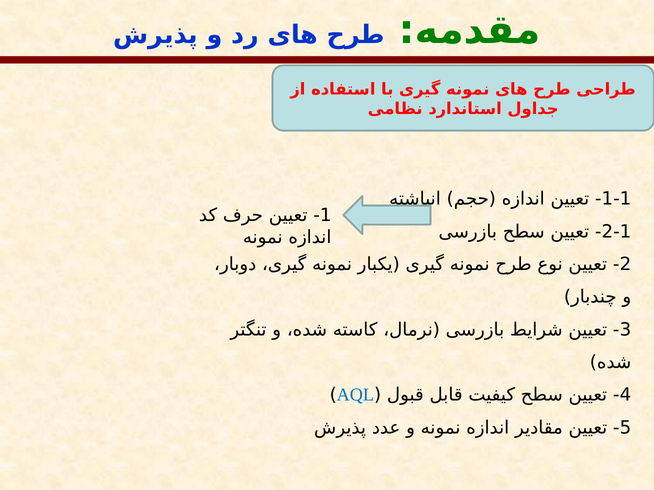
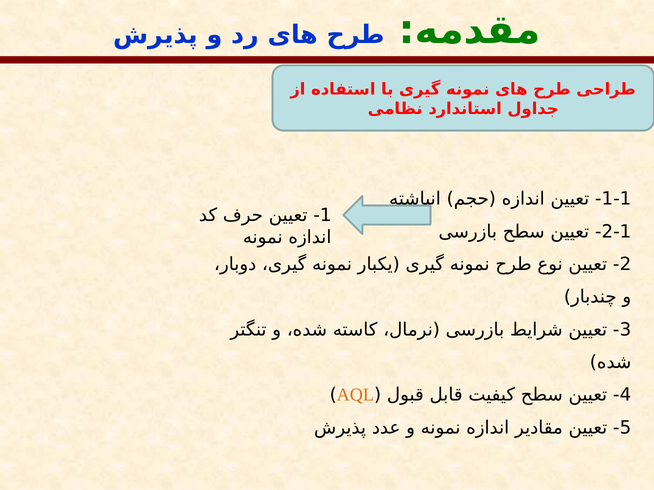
AQL colour: blue -> orange (355, 395)
